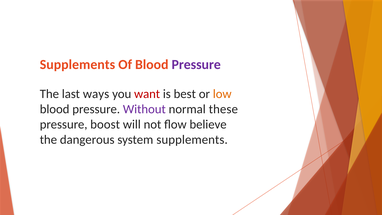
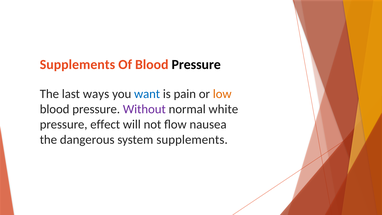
Pressure colour: purple -> black (196, 64)
want colour: red -> blue (147, 94)
best: best -> pain (185, 94)
these: these -> white (223, 109)
boost: boost -> effect (105, 124)
believe: believe -> nausea (208, 124)
